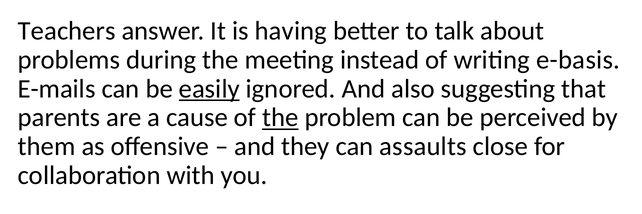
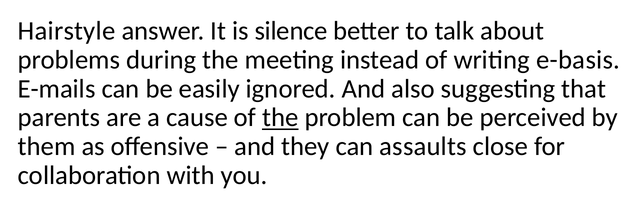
Teachers: Teachers -> Hairstyle (67, 31)
having: having -> silence (291, 31)
easily underline: present -> none (209, 89)
